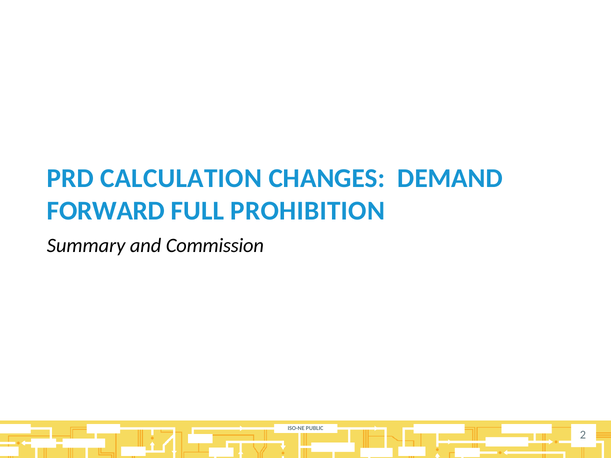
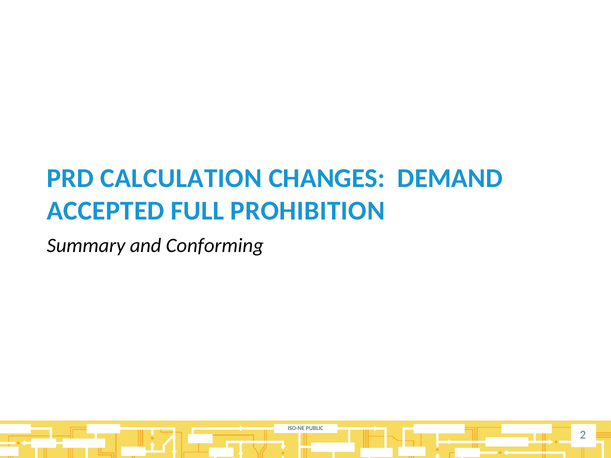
FORWARD: FORWARD -> ACCEPTED (106, 211)
Commission: Commission -> Conforming (215, 246)
